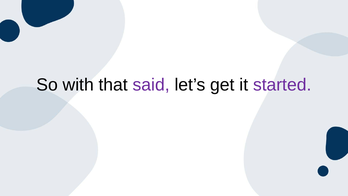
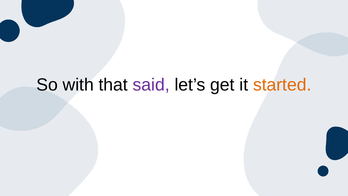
started colour: purple -> orange (282, 85)
